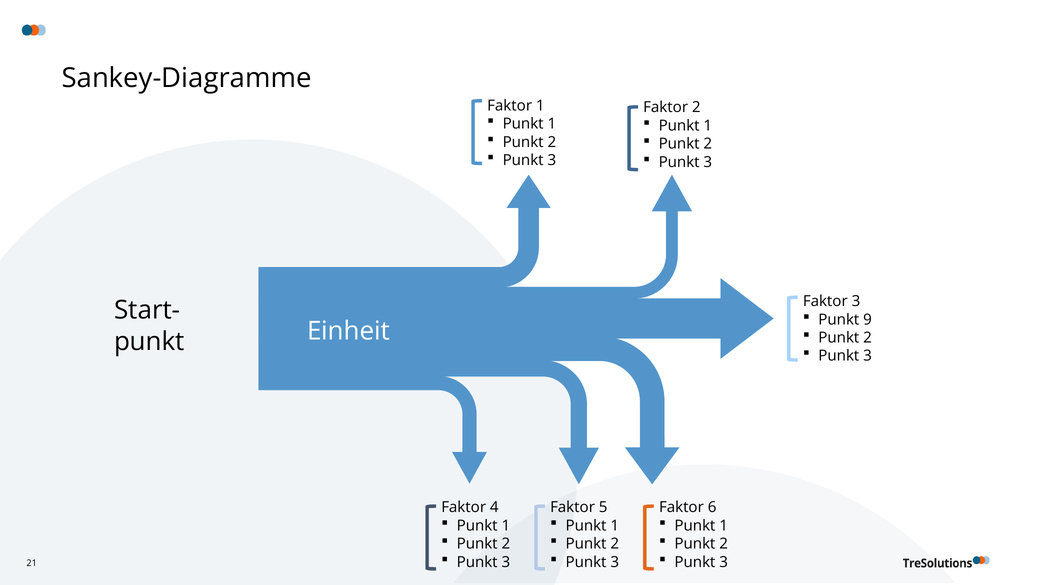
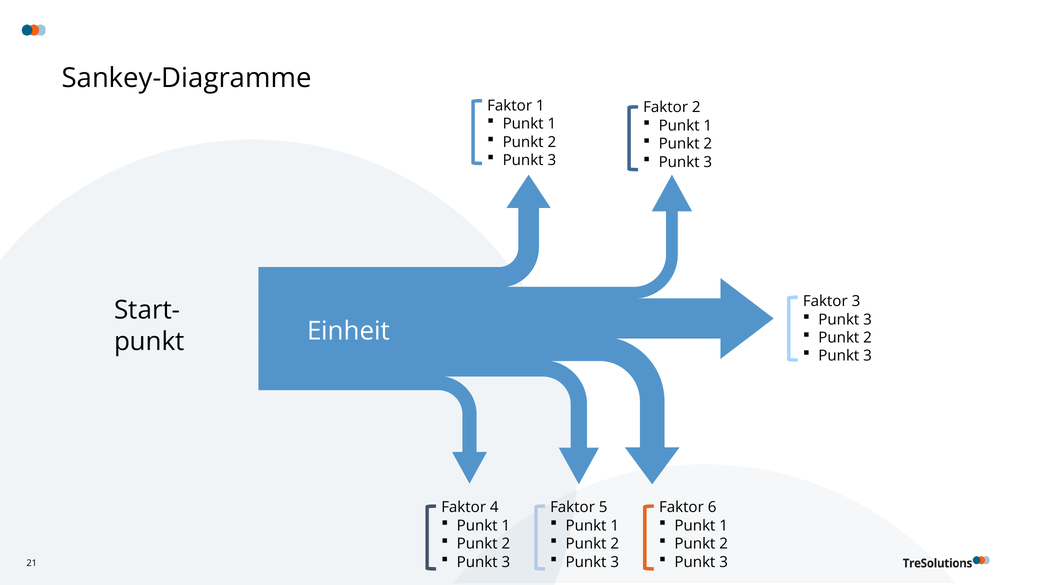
9: 9 -> 3 (868, 320)
